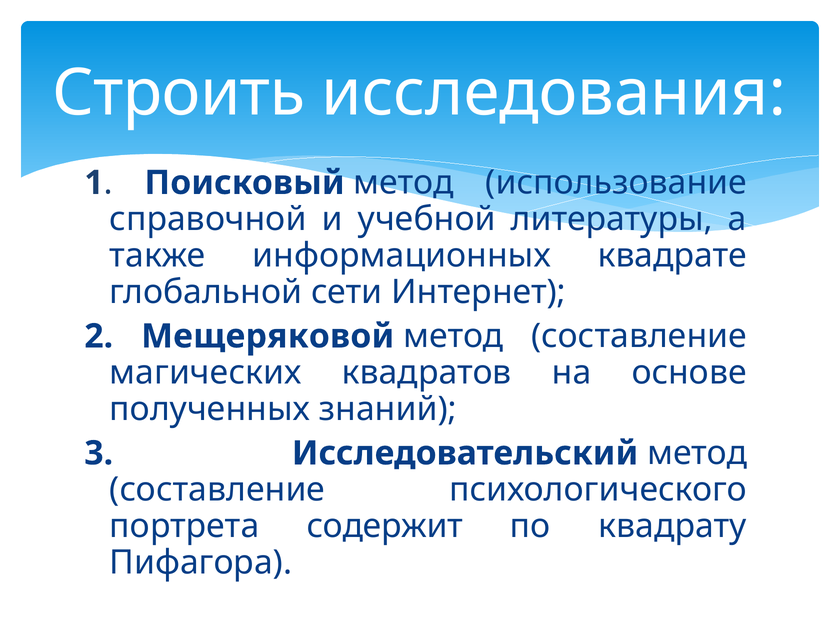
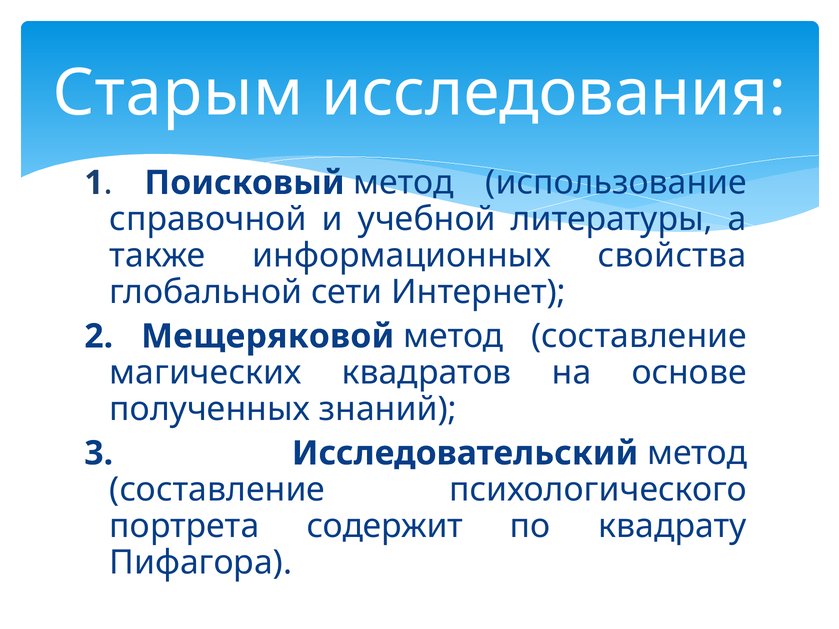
Строить: Строить -> Старым (178, 93)
квадрате: квадрате -> свойства (672, 256)
